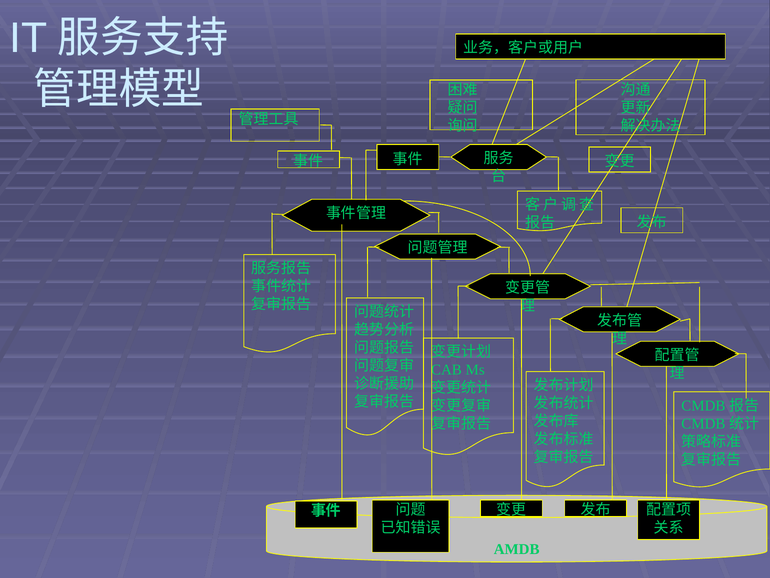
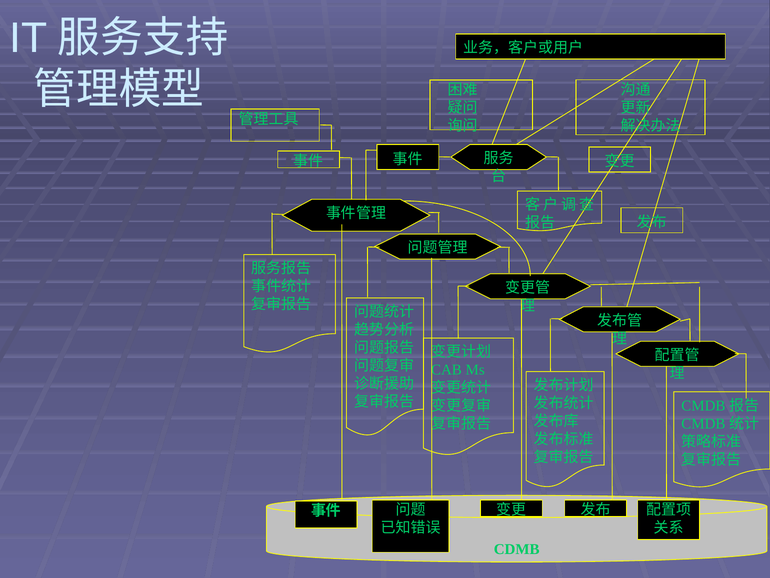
AMDB: AMDB -> CDMB (517, 549)
